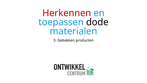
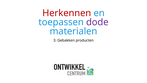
dode colour: black -> purple (97, 22)
